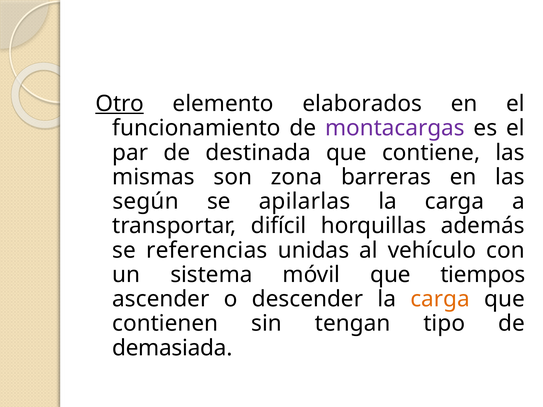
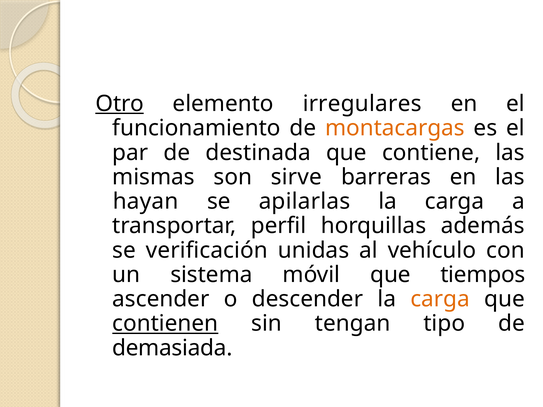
elaborados: elaborados -> irregulares (362, 104)
montacargas colour: purple -> orange (395, 128)
zona: zona -> sirve (296, 177)
según: según -> hayan (146, 202)
difícil: difícil -> perfil (279, 226)
referencias: referencias -> verificación (207, 250)
contienen underline: none -> present (165, 324)
